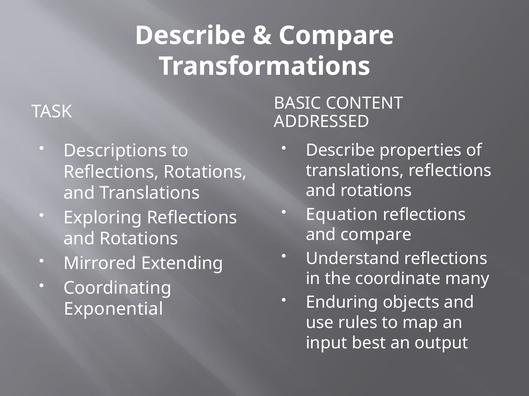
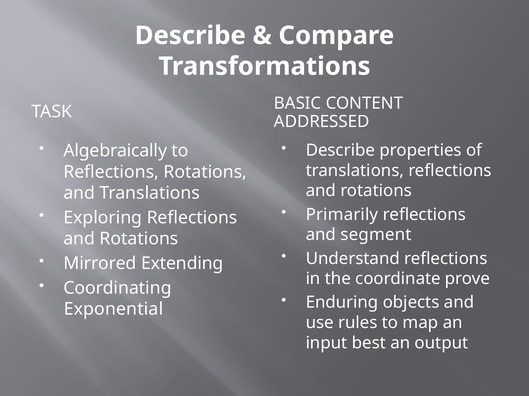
Descriptions: Descriptions -> Algebraically (115, 151)
Equation: Equation -> Primarily (342, 215)
and compare: compare -> segment (376, 235)
many: many -> prove (467, 279)
